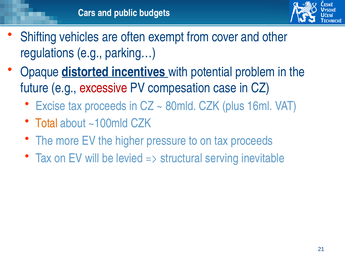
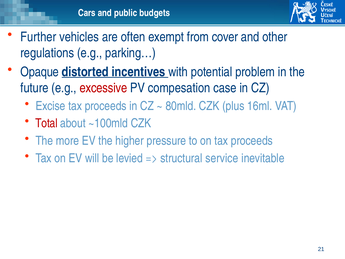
Shifting: Shifting -> Further (38, 37)
Total colour: orange -> red (46, 123)
serving: serving -> service (222, 158)
